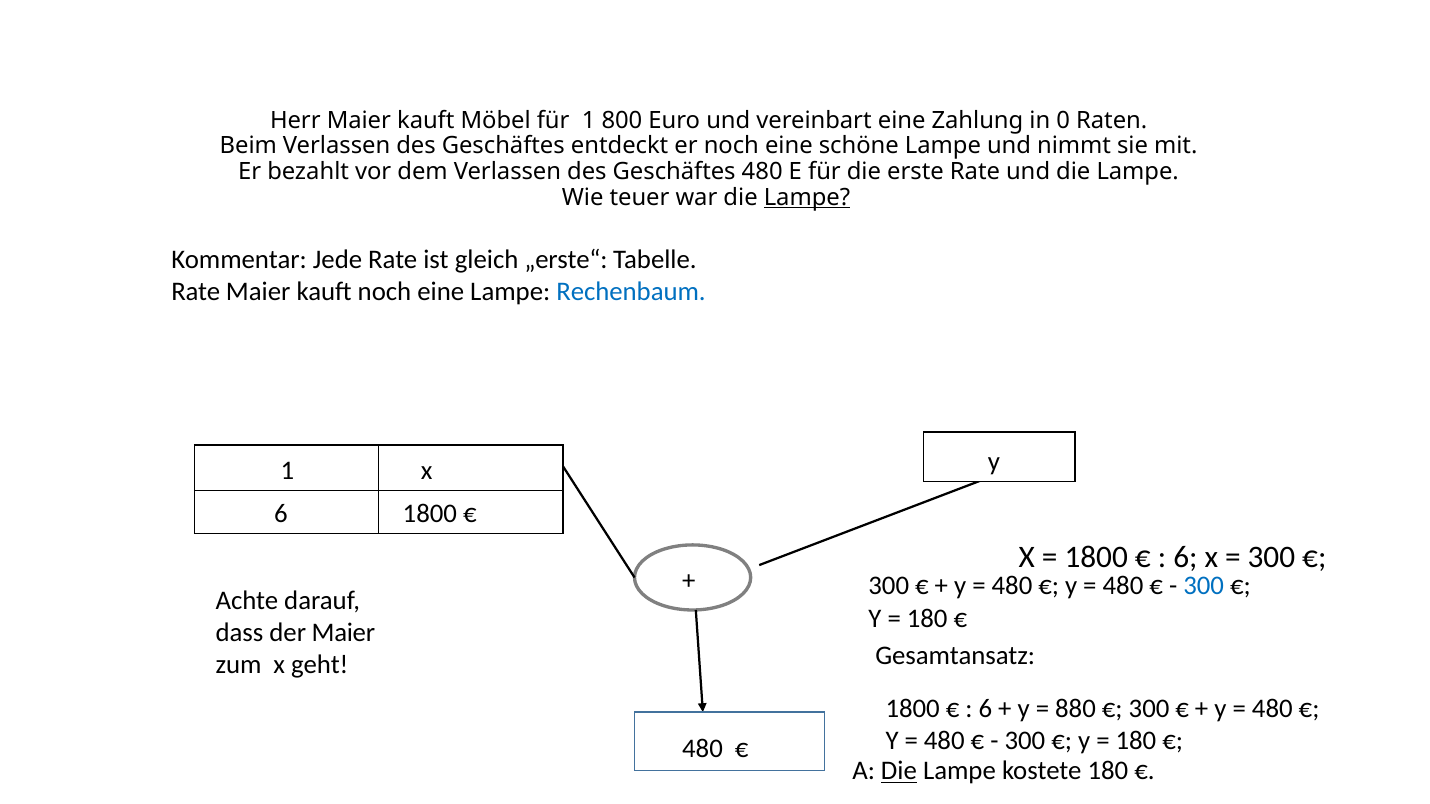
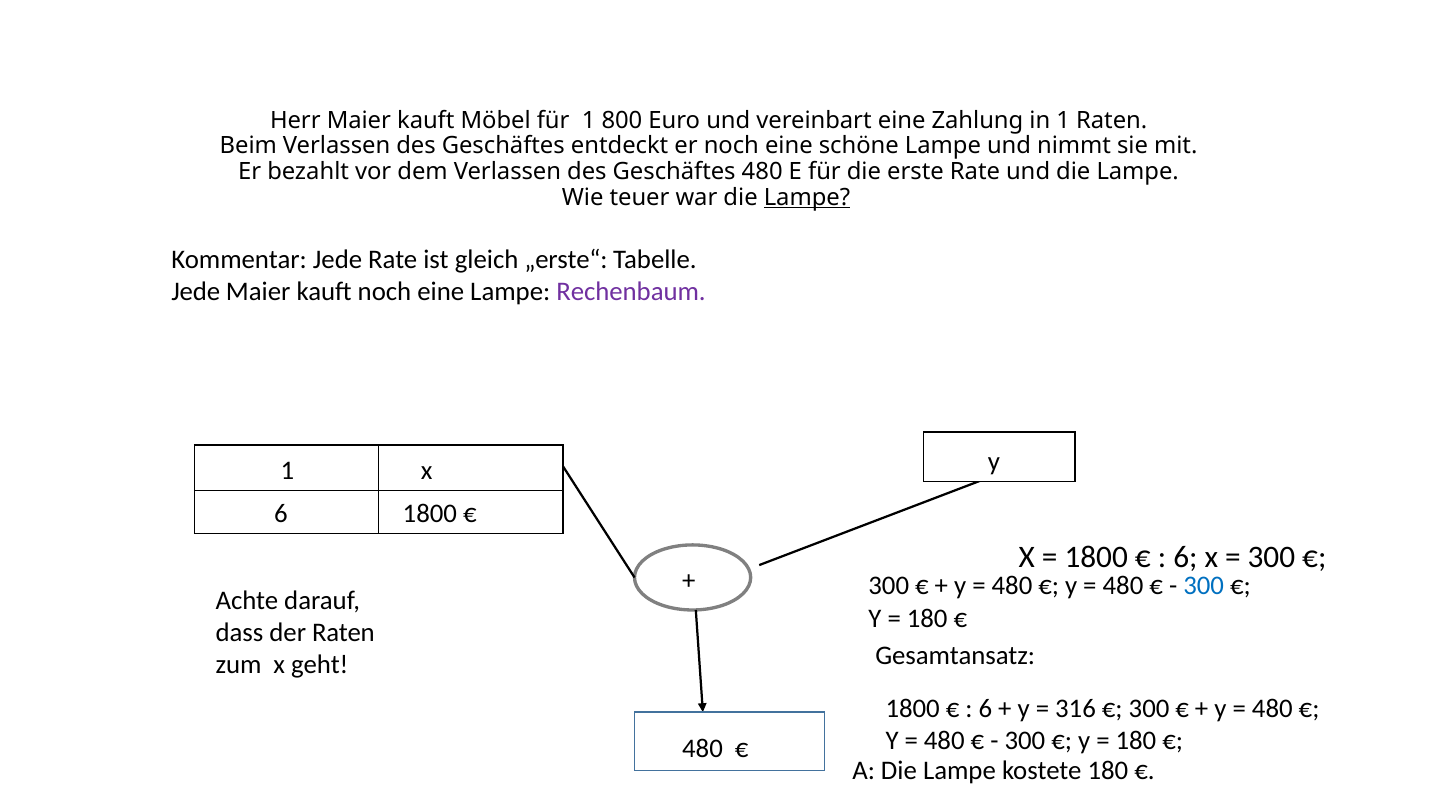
in 0: 0 -> 1 (1063, 120)
Rate: Rate -> Jede (196, 292)
Rechenbaum colour: blue -> purple (631, 292)
der Maier: Maier -> Raten (343, 633)
880: 880 -> 316 (1075, 709)
Die underline: present -> none (899, 771)
